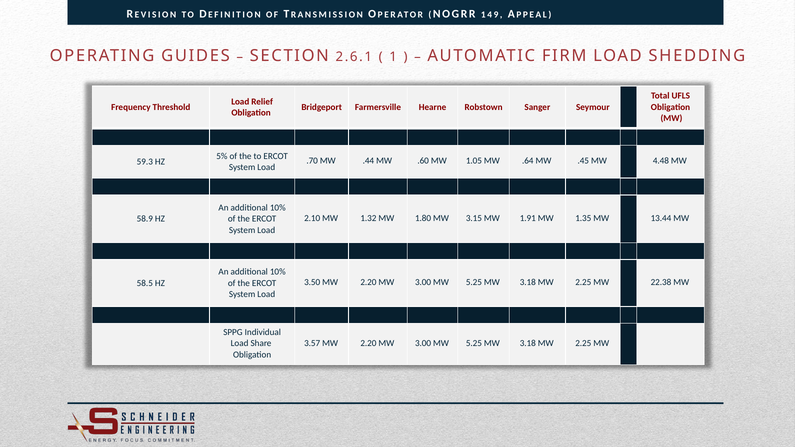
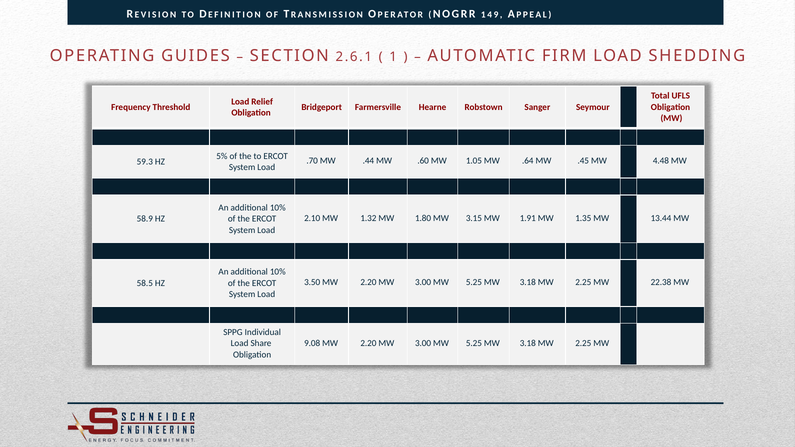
3.57: 3.57 -> 9.08 (312, 344)
